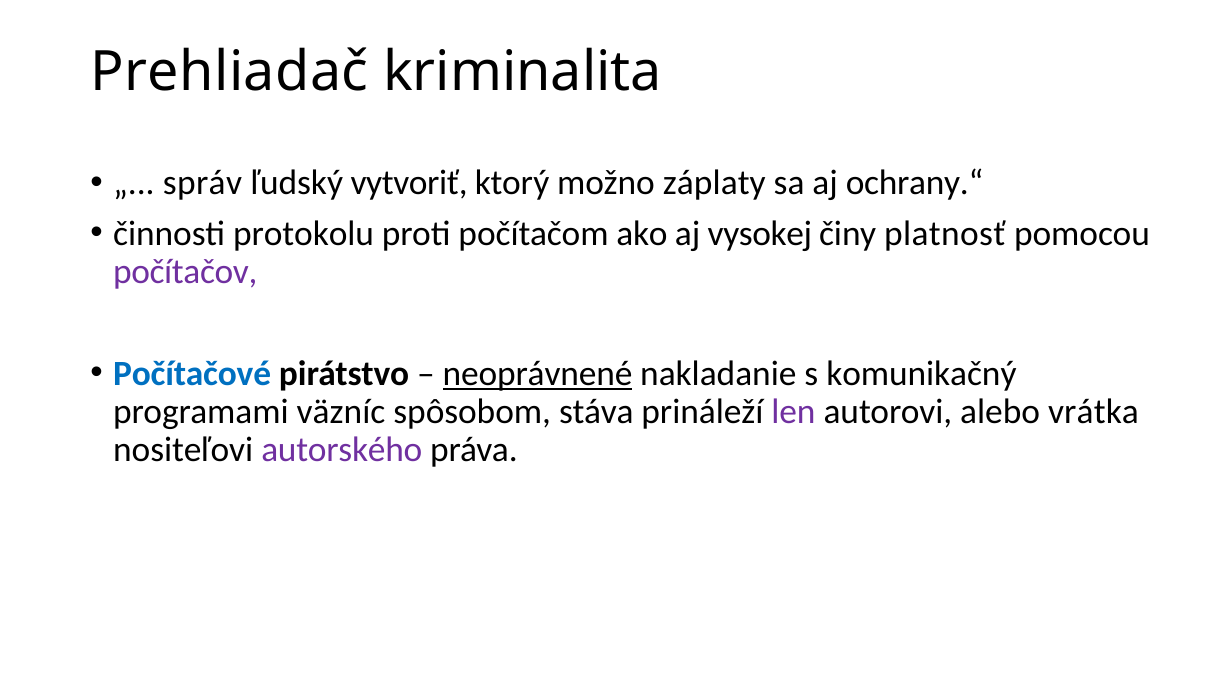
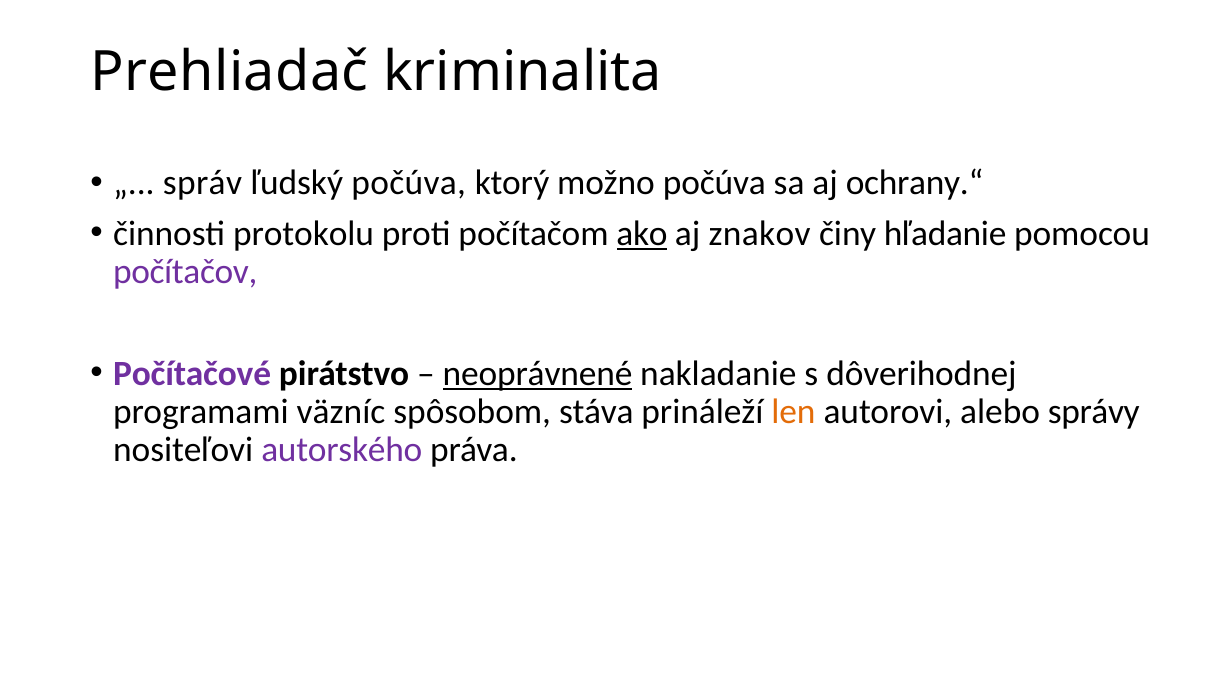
ľudský vytvoriť: vytvoriť -> počúva (409, 183)
možno záplaty: záplaty -> počúva (714, 183)
ako underline: none -> present (642, 234)
vysokej: vysokej -> znakov (760, 234)
platnosť: platnosť -> hľadanie (945, 234)
Počítačové colour: blue -> purple (192, 373)
komunikačný: komunikačný -> dôverihodnej (921, 373)
len colour: purple -> orange (793, 412)
vrátka: vrátka -> správy (1094, 412)
